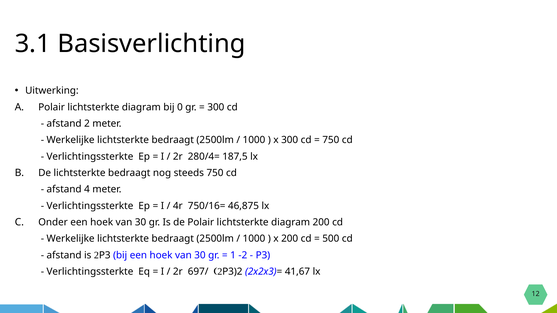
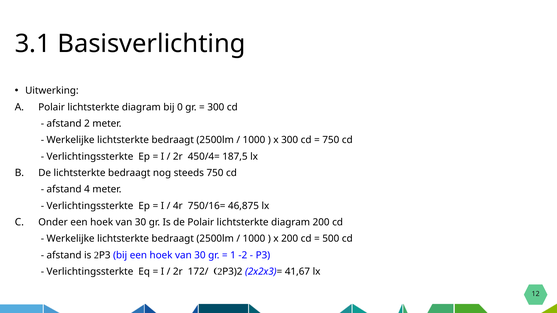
280/4=: 280/4= -> 450/4= (204, 157)
697/: 697/ -> 172/ (198, 272)
